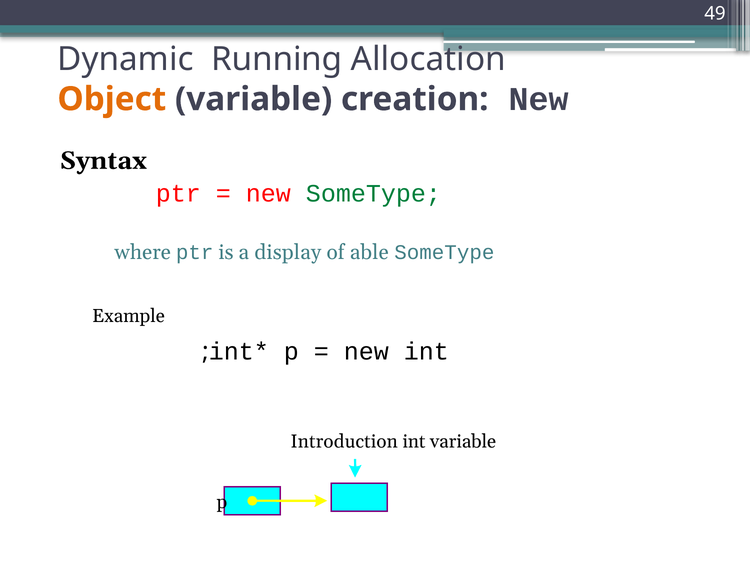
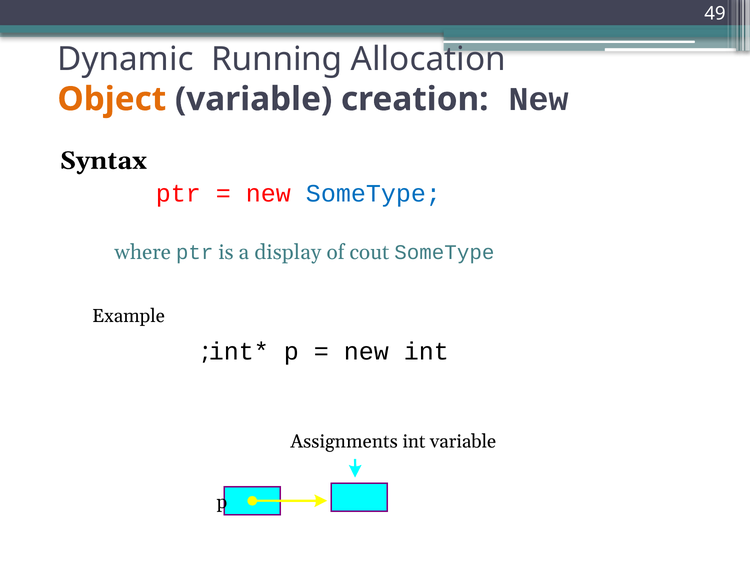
SomeType colour: green -> blue (373, 194)
able: able -> cout (369, 252)
Introduction: Introduction -> Assignments (344, 442)
